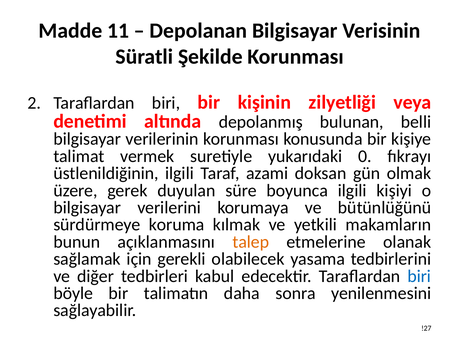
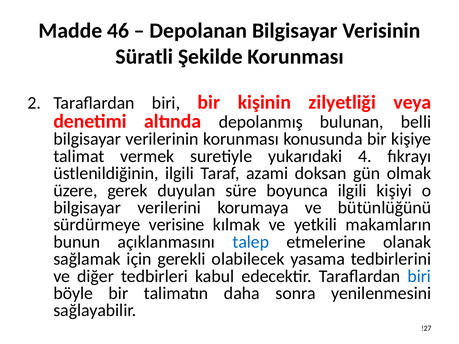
11: 11 -> 46 (118, 31)
0: 0 -> 4 (365, 156)
koruma: koruma -> verisine (177, 225)
talep colour: orange -> blue (251, 242)
